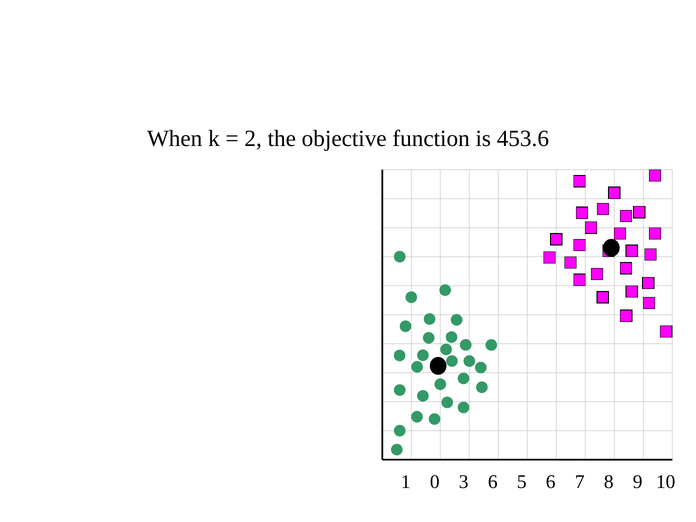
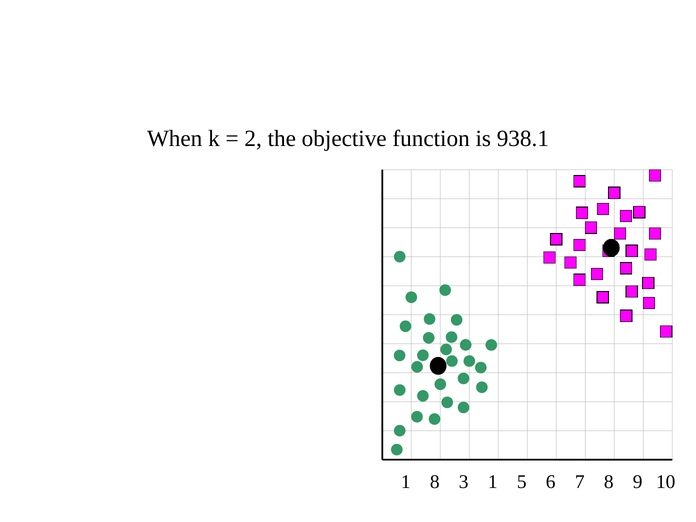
453.6: 453.6 -> 938.1 (523, 139)
1 0: 0 -> 8 (435, 482)
3 6: 6 -> 1 (493, 482)
